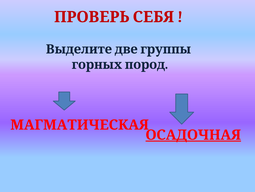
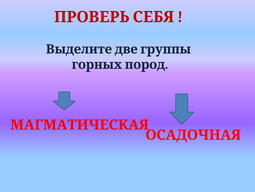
ОСАДОЧНАЯ underline: present -> none (193, 134)
